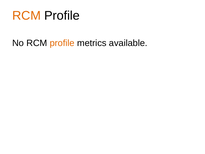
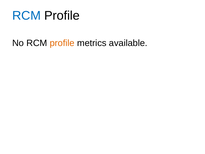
RCM colour: orange -> blue (27, 16)
